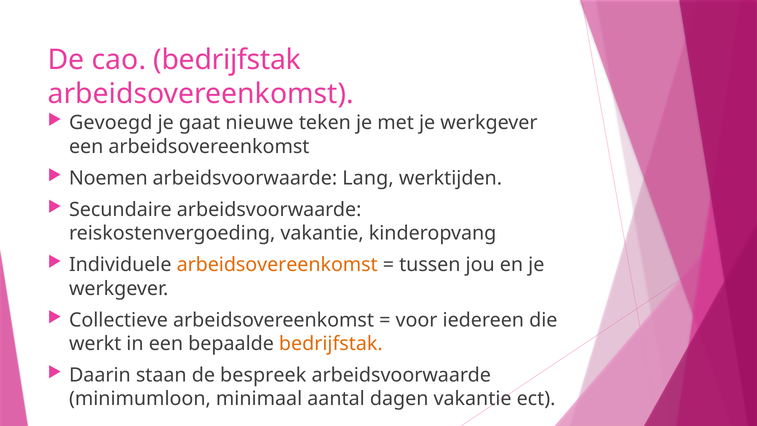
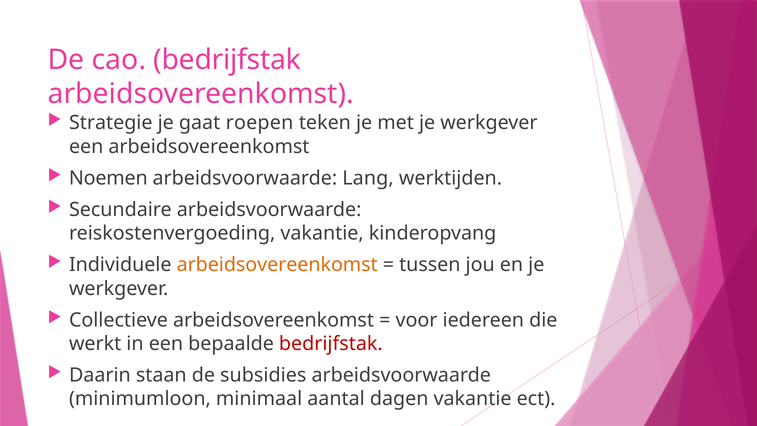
Gevoegd: Gevoegd -> Strategie (111, 123)
nieuwe: nieuwe -> roepen (260, 123)
bedrijfstak colour: orange -> red (331, 344)
bespreek: bespreek -> subsidies (263, 375)
